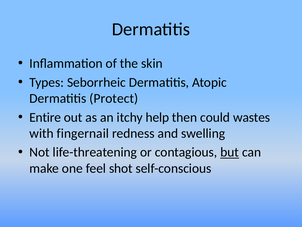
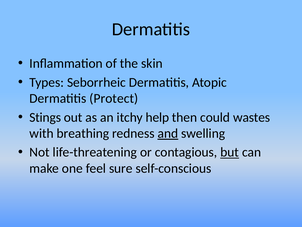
Entire: Entire -> Stings (45, 117)
fingernail: fingernail -> breathing (83, 133)
and underline: none -> present (168, 133)
shot: shot -> sure (121, 168)
